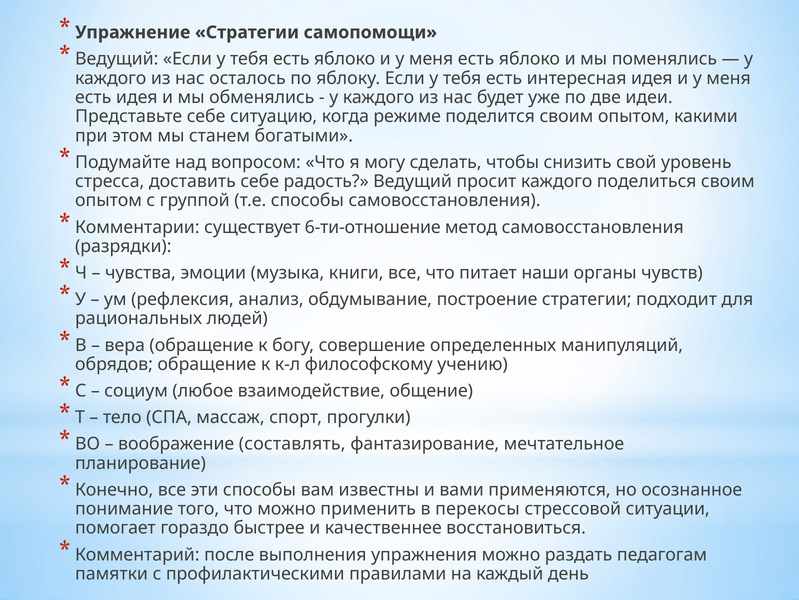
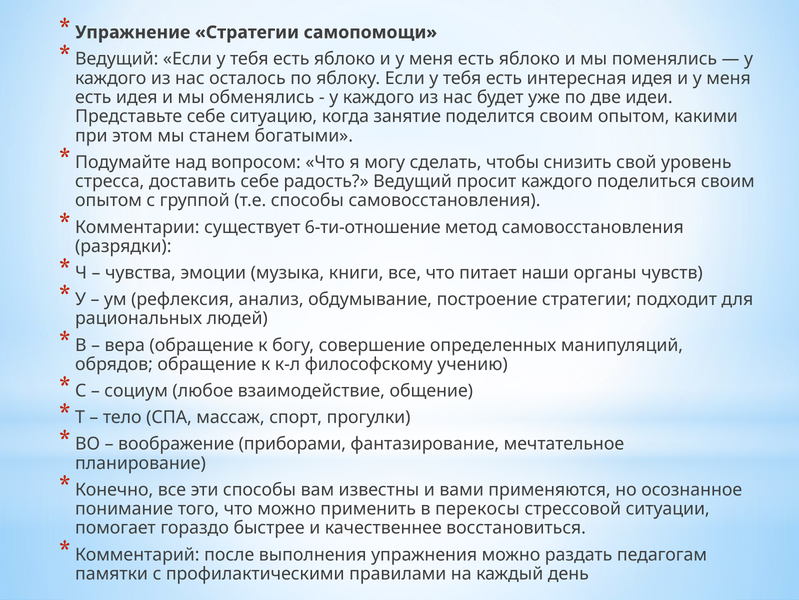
режиме: режиме -> занятие (407, 116)
составлять: составлять -> приборами (292, 443)
